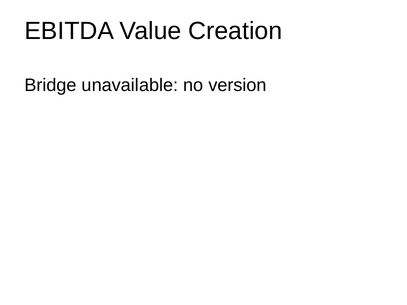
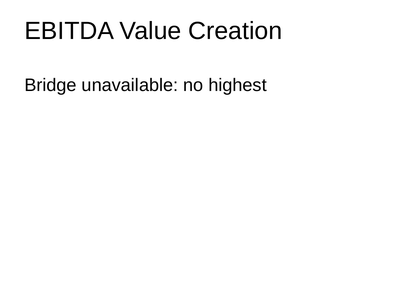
version: version -> highest (238, 85)
